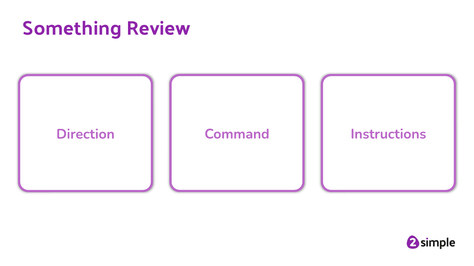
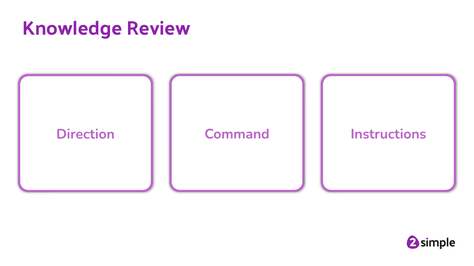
Something: Something -> Knowledge (72, 28)
